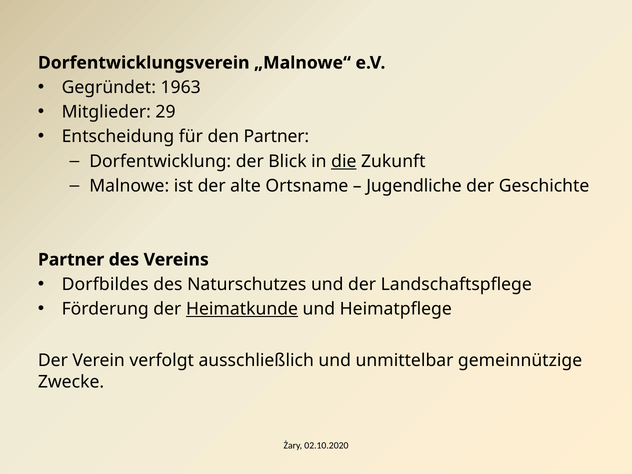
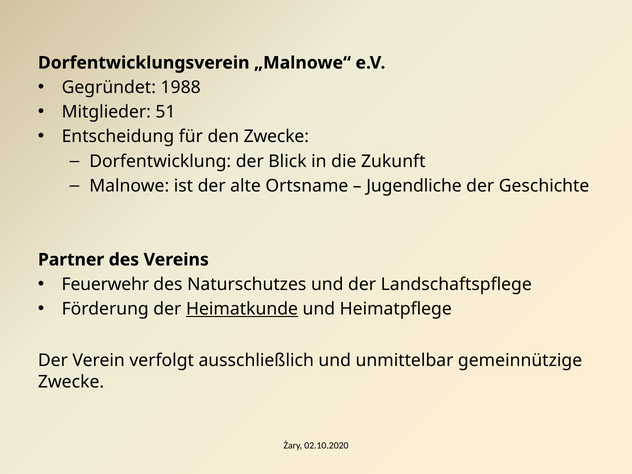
1963: 1963 -> 1988 (181, 87)
29: 29 -> 51 (166, 112)
den Partner: Partner -> Zwecke (276, 137)
die underline: present -> none (344, 161)
Dorfbildes: Dorfbildes -> Feuerwehr (105, 284)
